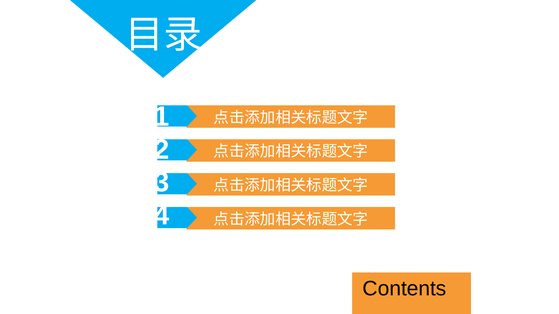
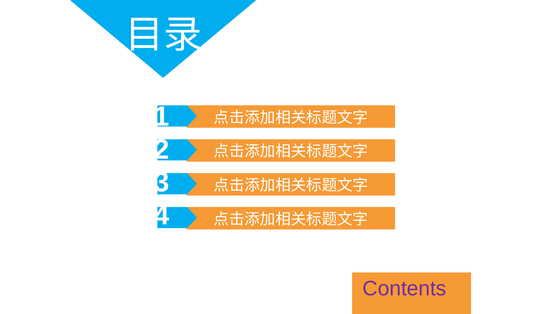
Contents colour: black -> purple (405, 289)
